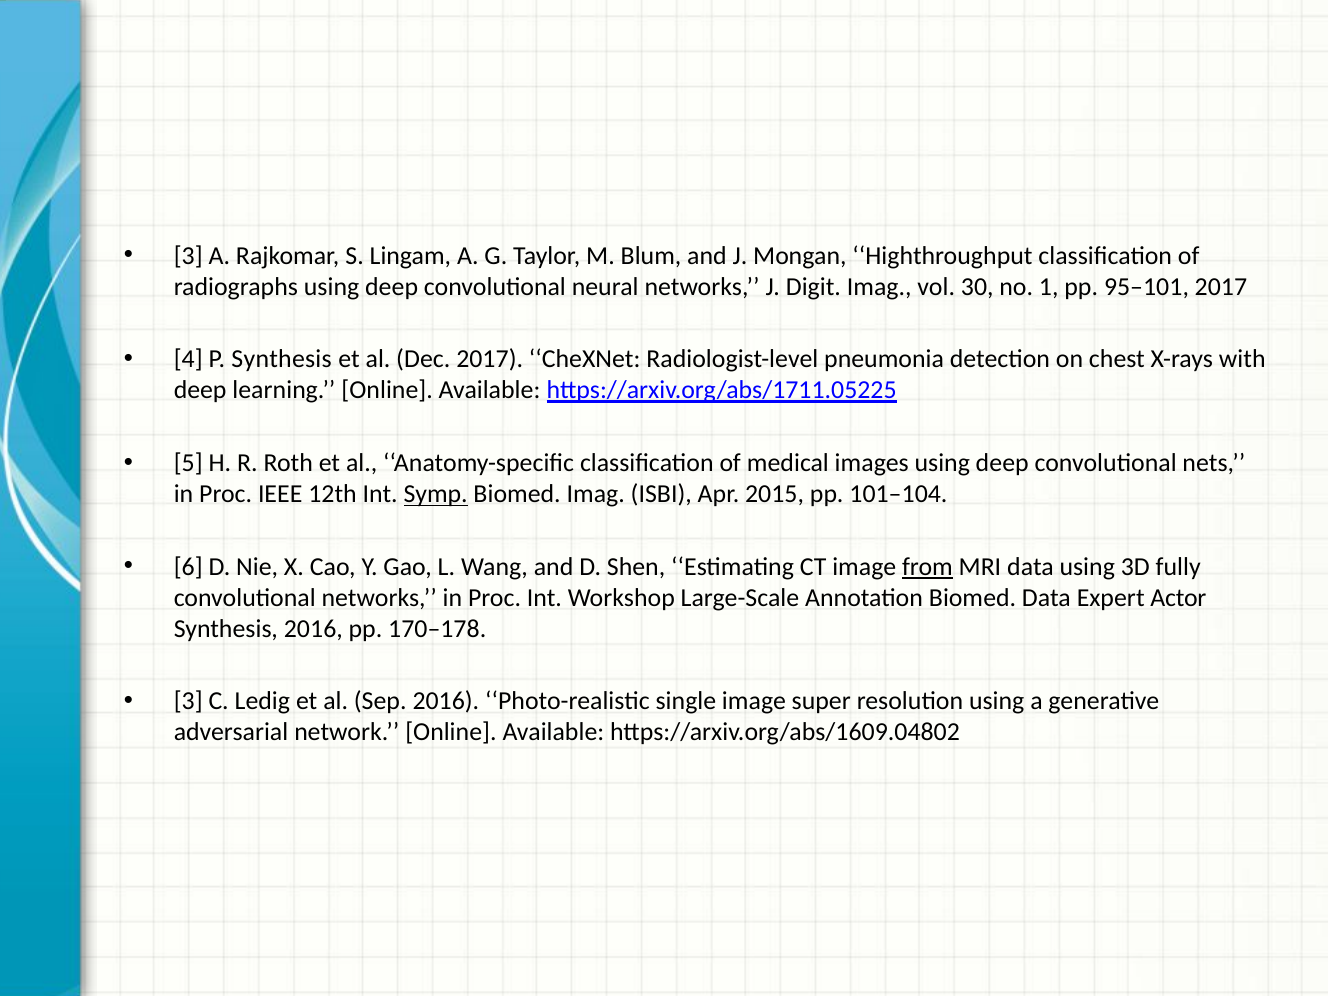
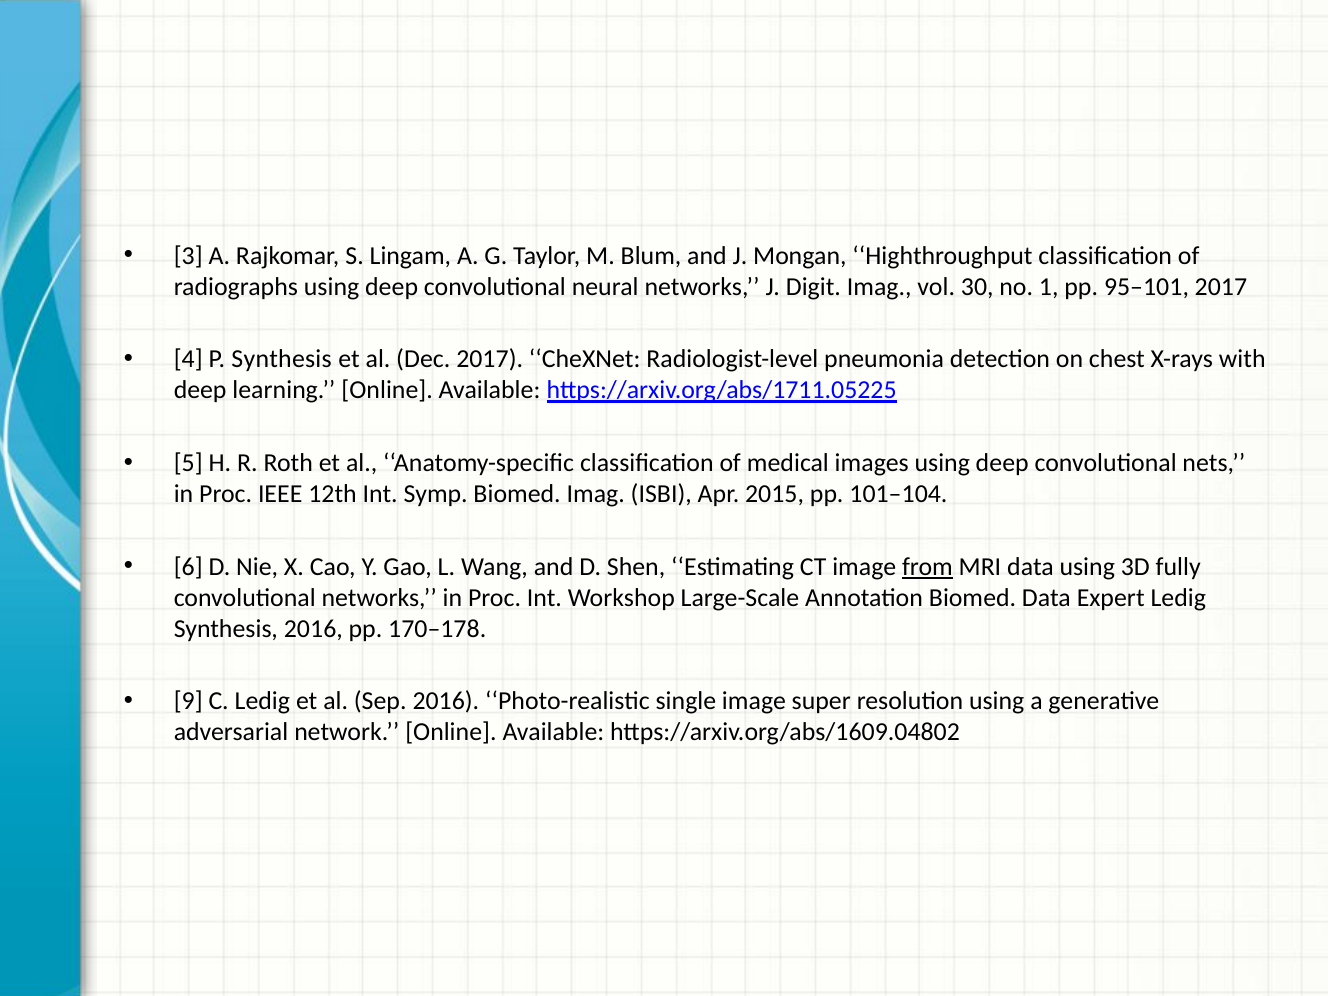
Symp underline: present -> none (436, 494)
Expert Actor: Actor -> Ledig (1178, 598)
3: 3 -> 9 (188, 701)
